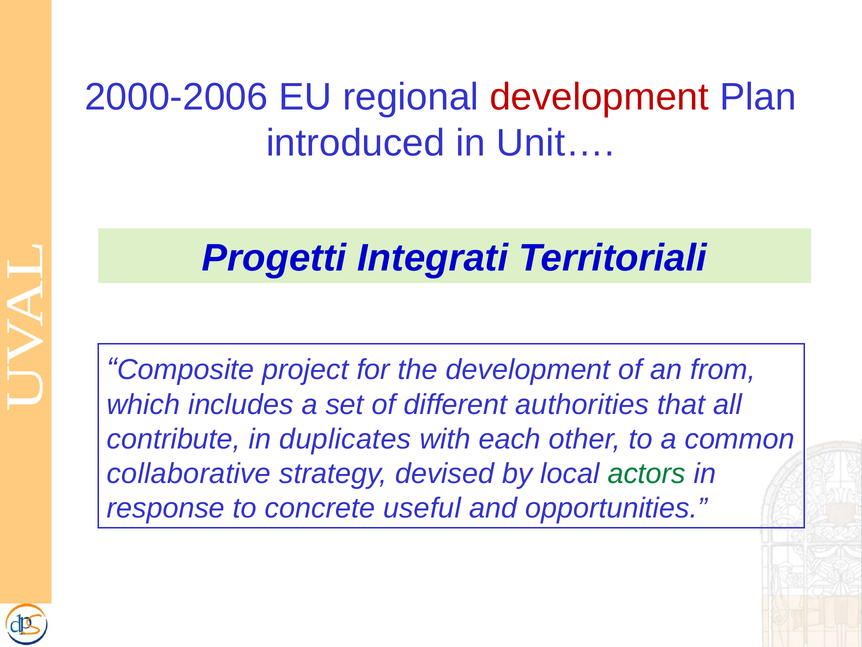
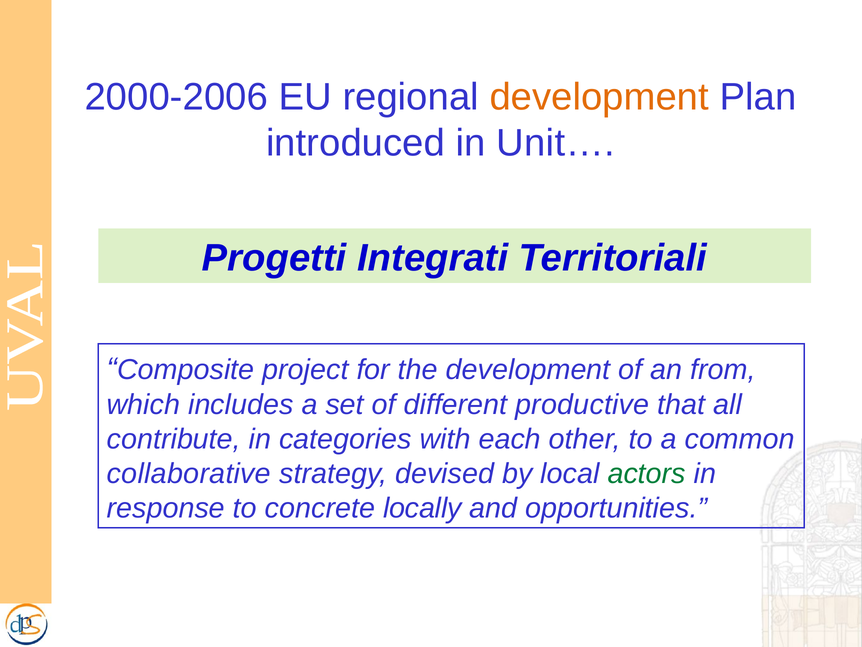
development colour: red -> orange (599, 97)
authorities: authorities -> productive (582, 404)
duplicates: duplicates -> categories (345, 439)
useful: useful -> locally (422, 508)
